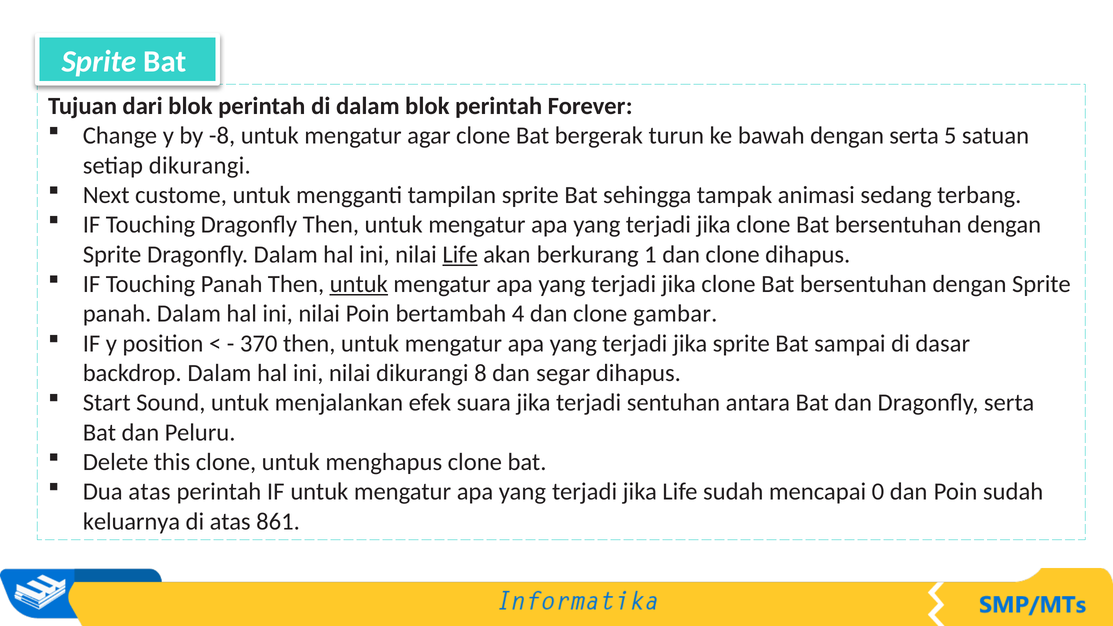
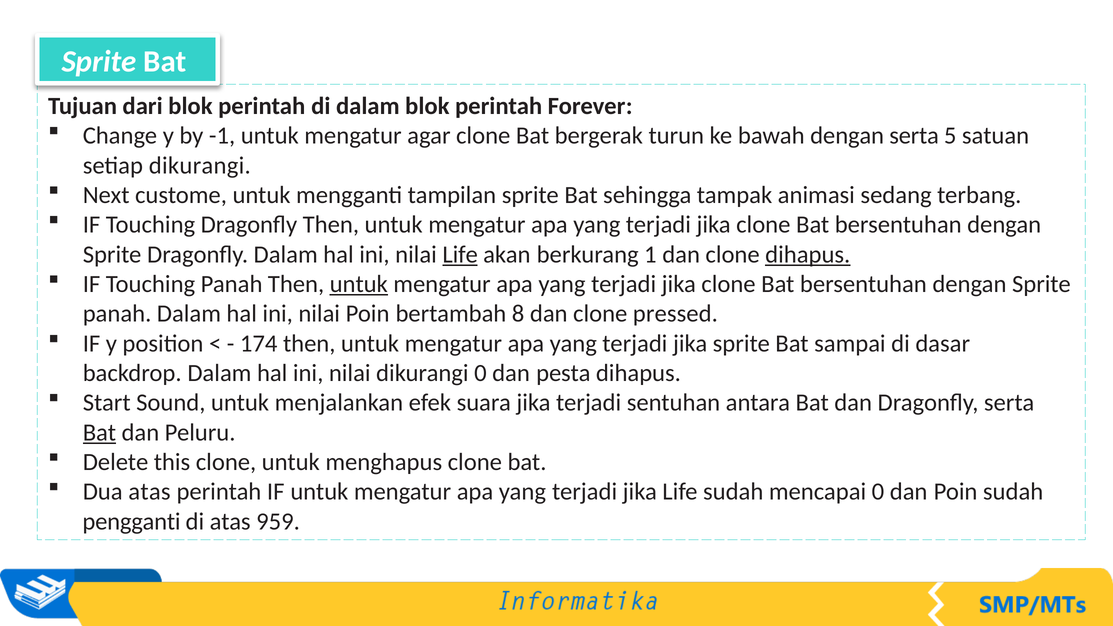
-8: -8 -> -1 (222, 136)
dihapus underline: none -> present (808, 254)
4: 4 -> 8 (518, 314)
gambar: gambar -> pressed (675, 314)
370: 370 -> 174 (259, 343)
dikurangi 8: 8 -> 0 (480, 373)
segar: segar -> pesta (563, 373)
Bat underline: none -> present (99, 432)
keluarnya: keluarnya -> pengganti (132, 521)
861: 861 -> 959 (278, 521)
